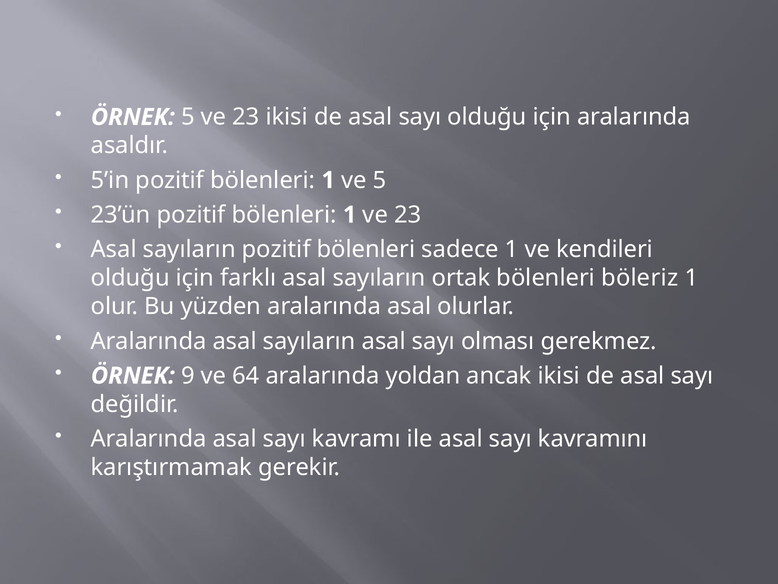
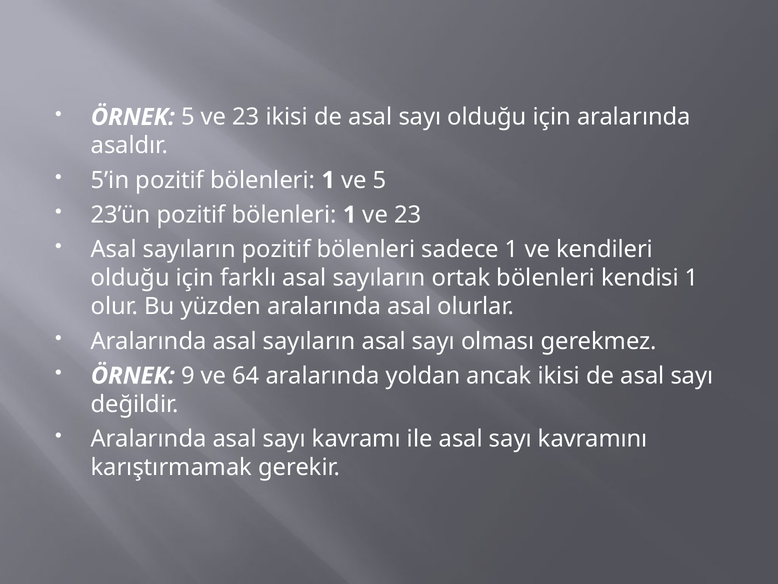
böleriz: böleriz -> kendisi (640, 278)
